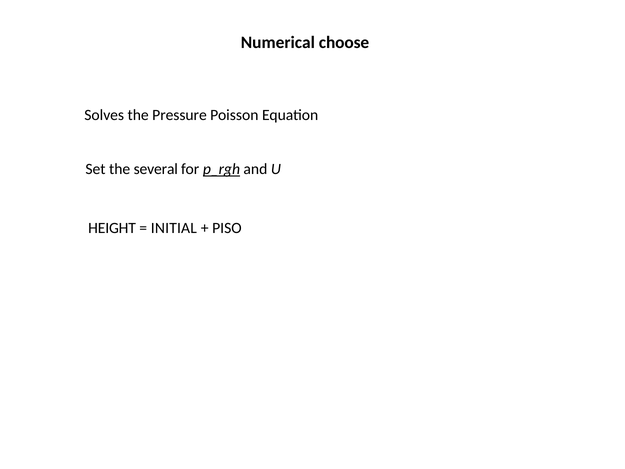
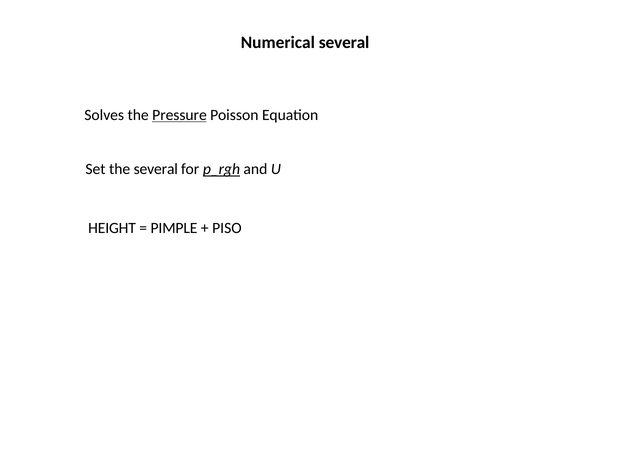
Numerical choose: choose -> several (344, 42)
Pressure underline: none -> present (180, 115)
INITIAL: INITIAL -> PIMPLE (174, 228)
